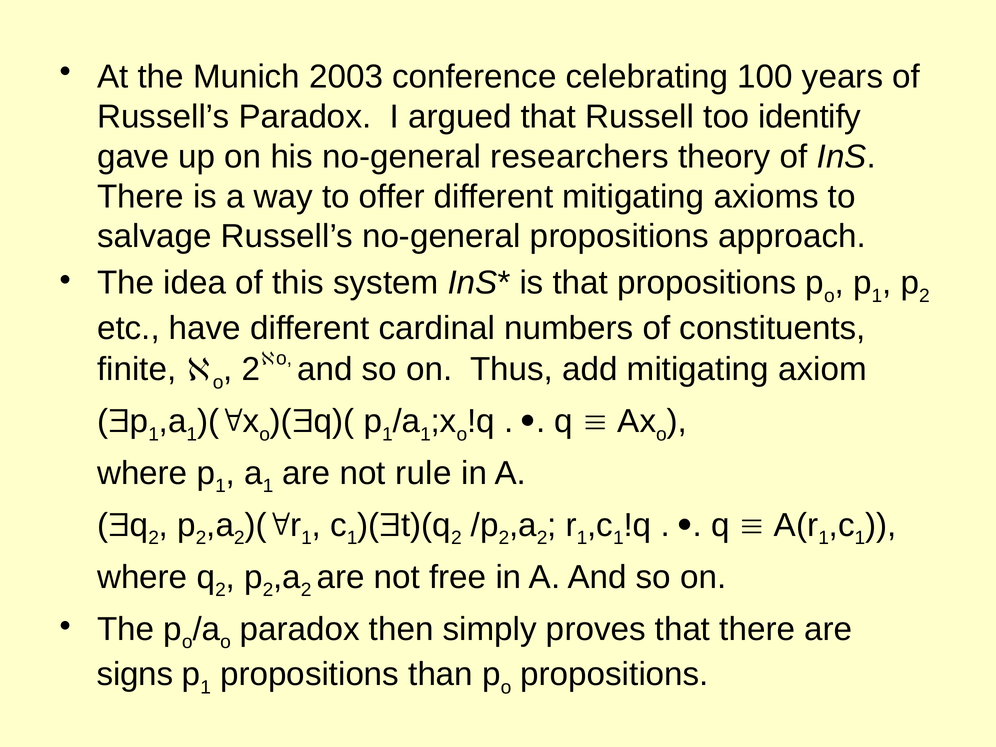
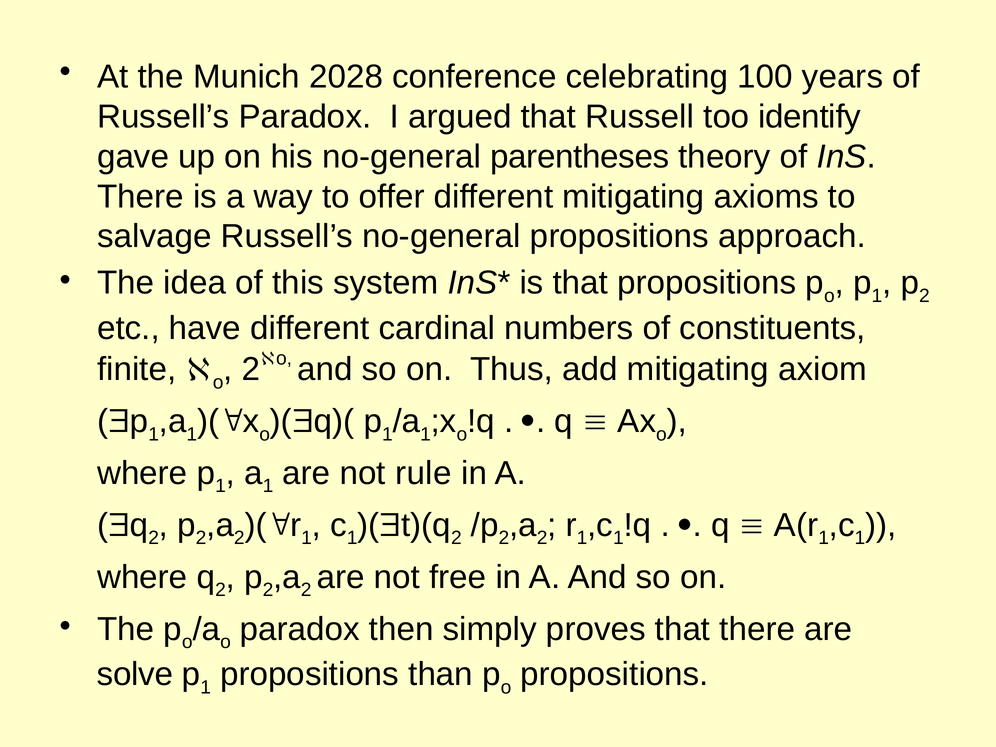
2003: 2003 -> 2028 (346, 77)
researchers: researchers -> parentheses (580, 157)
signs: signs -> solve (135, 674)
